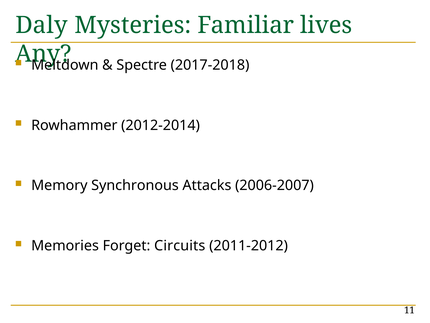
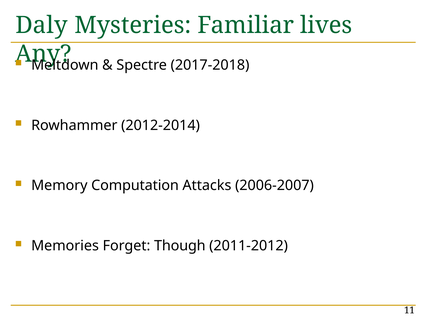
Synchronous: Synchronous -> Computation (135, 185)
Circuits: Circuits -> Though (180, 245)
